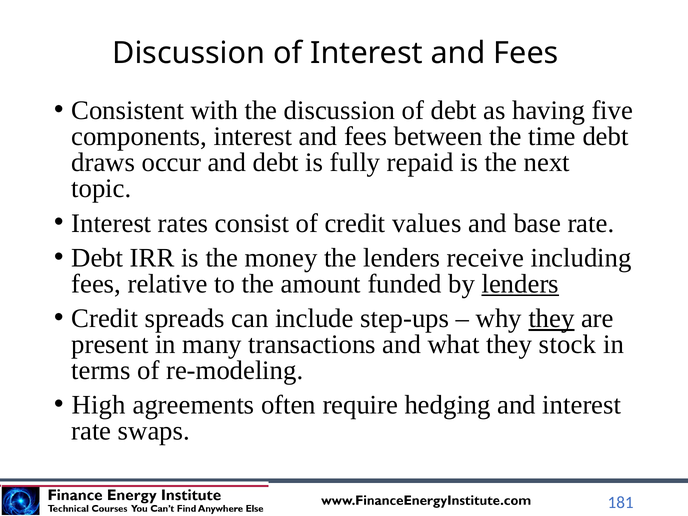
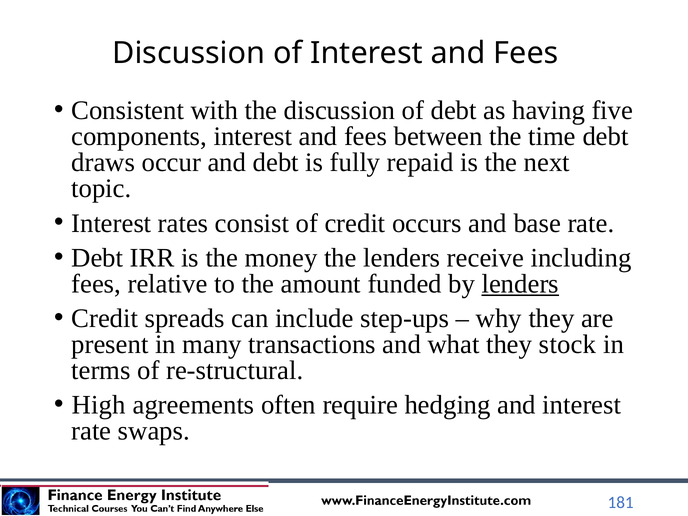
values: values -> occurs (427, 223)
they underline: present -> none (552, 318)
re-modeling: re-modeling -> re-structural (235, 371)
